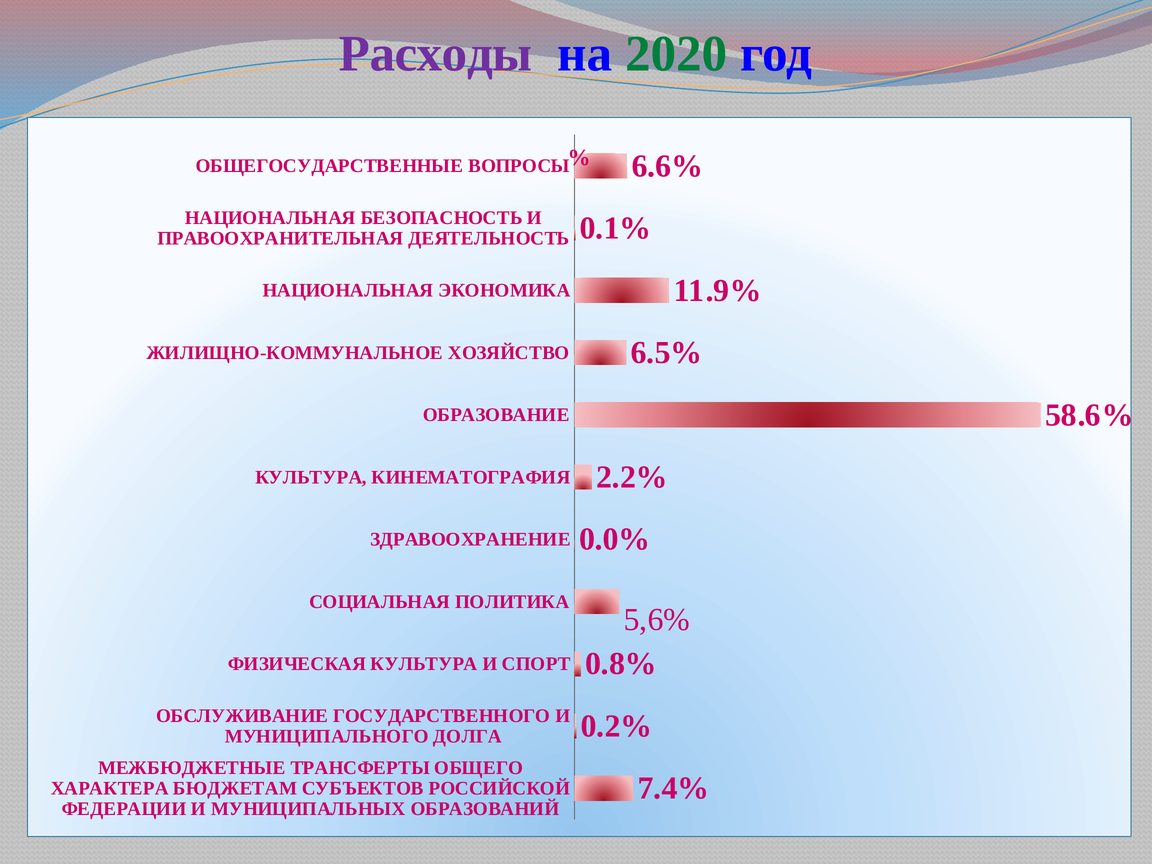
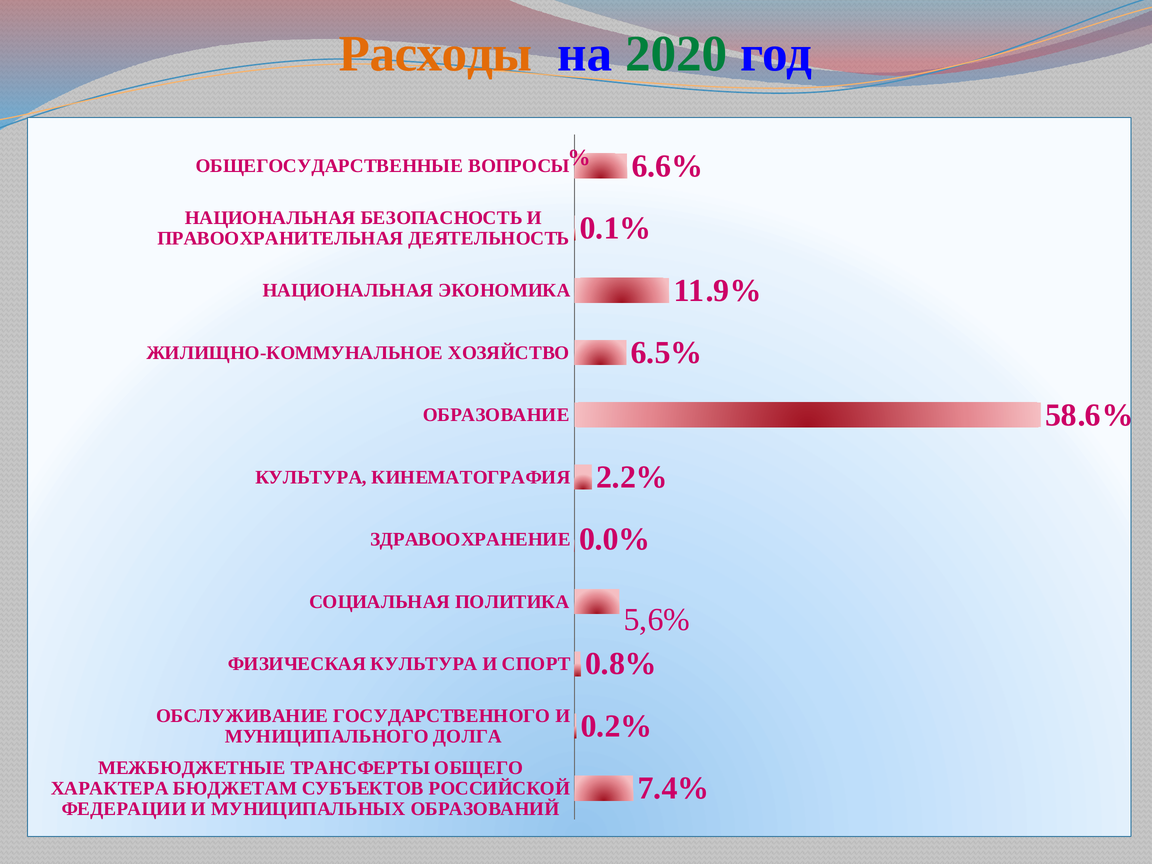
Расходы colour: purple -> orange (436, 54)
